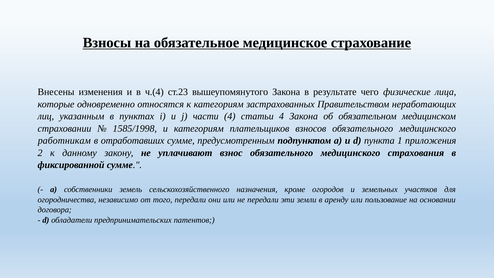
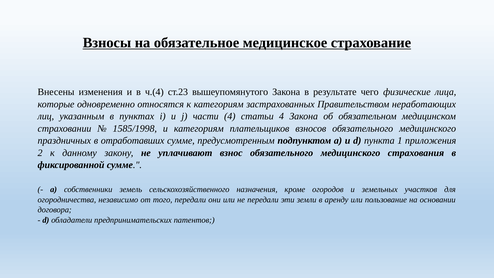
работникам: работникам -> праздничных (64, 141)
